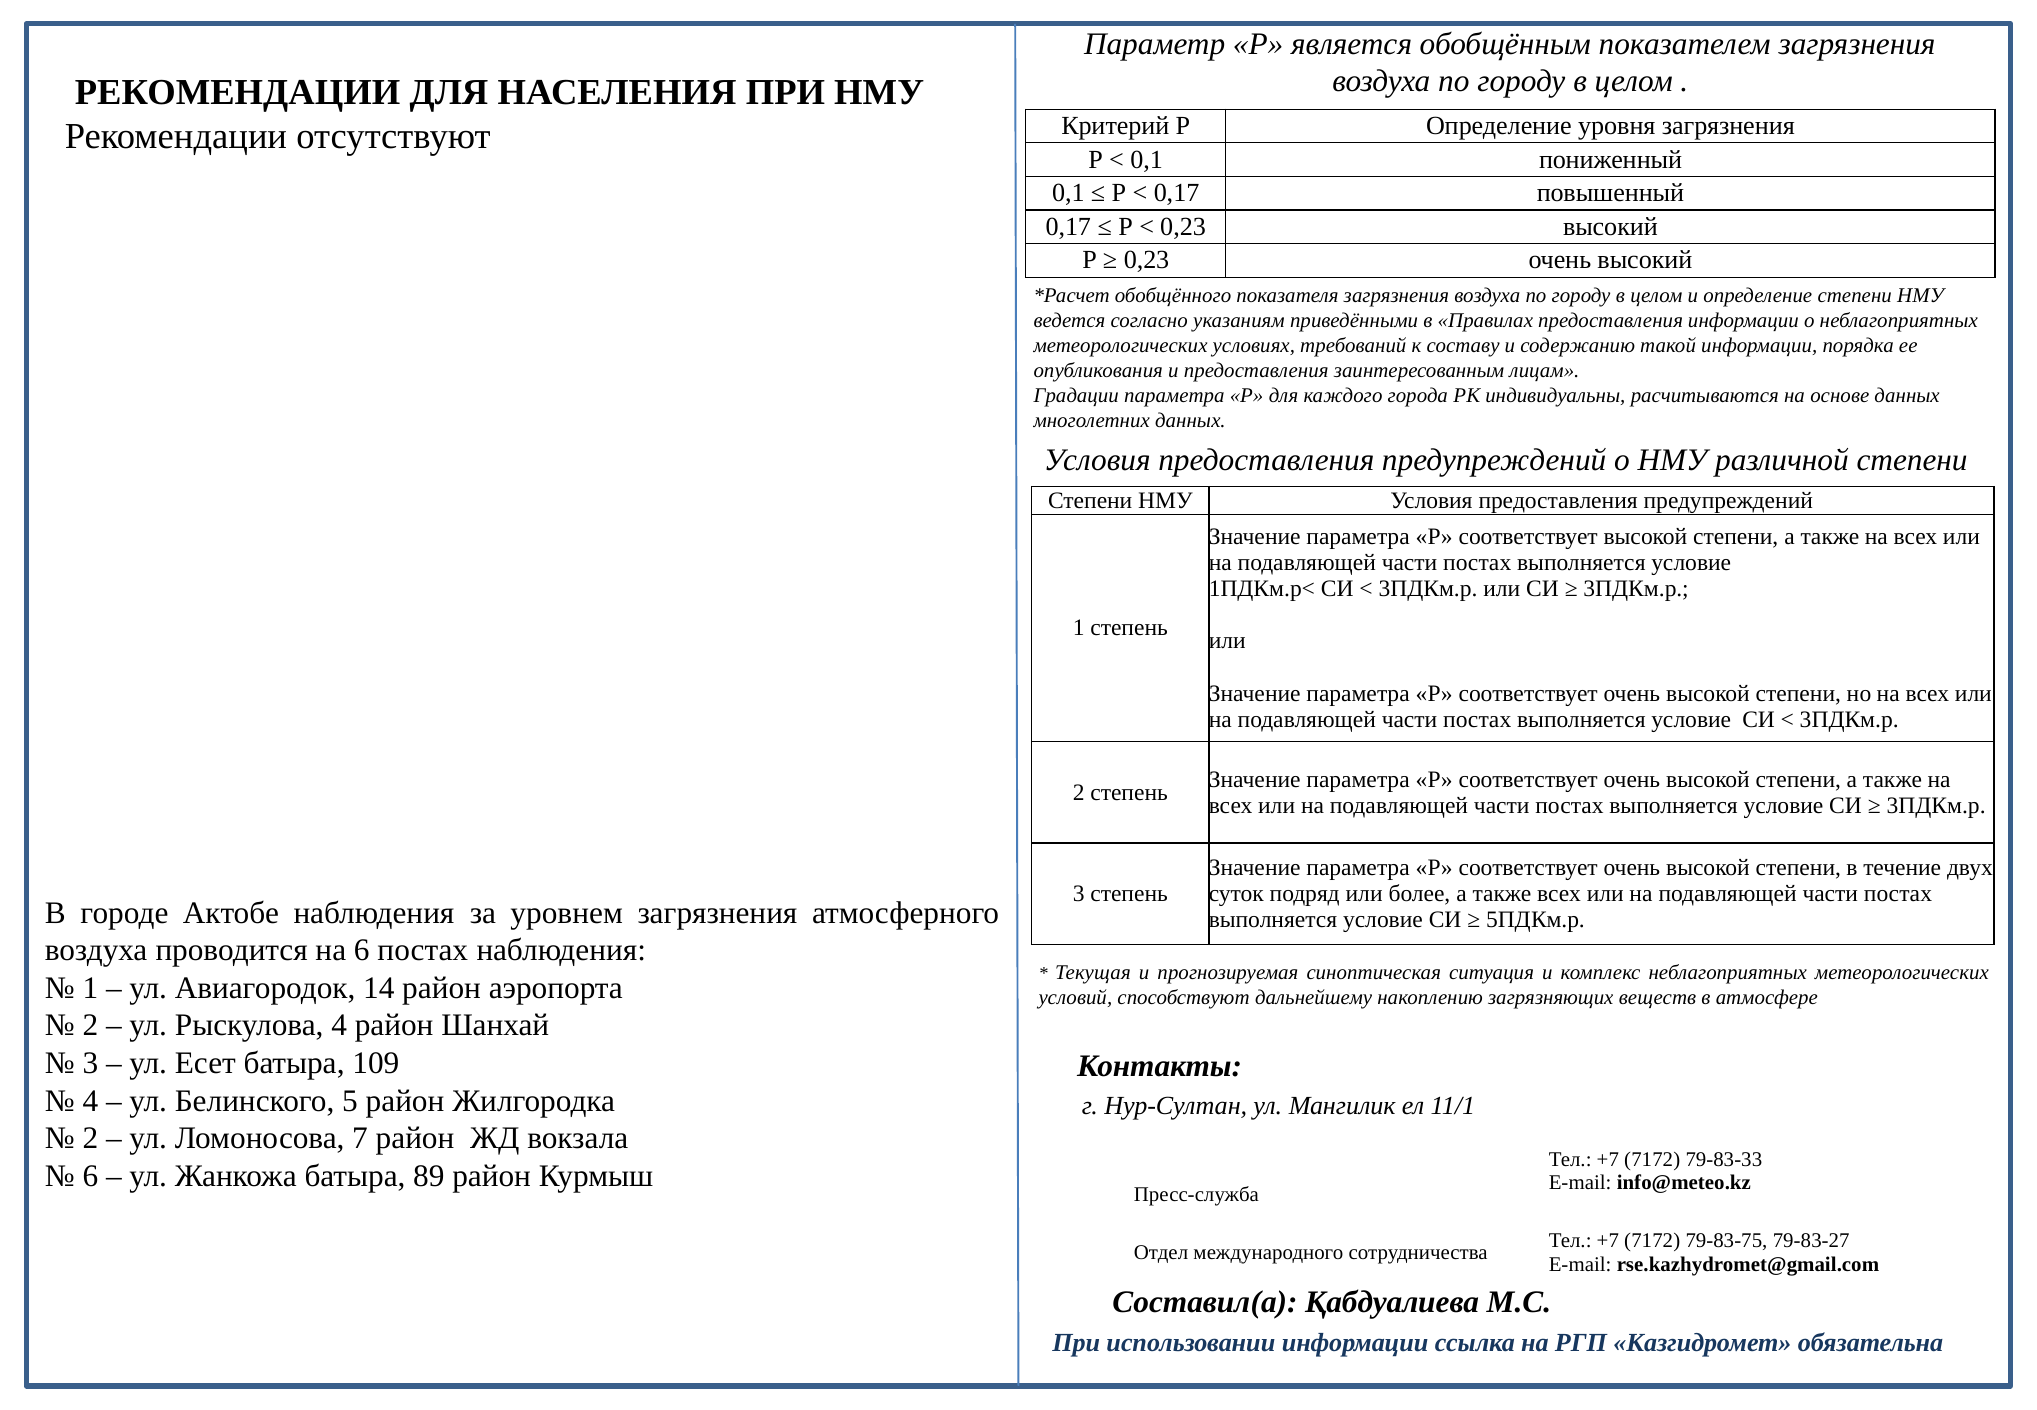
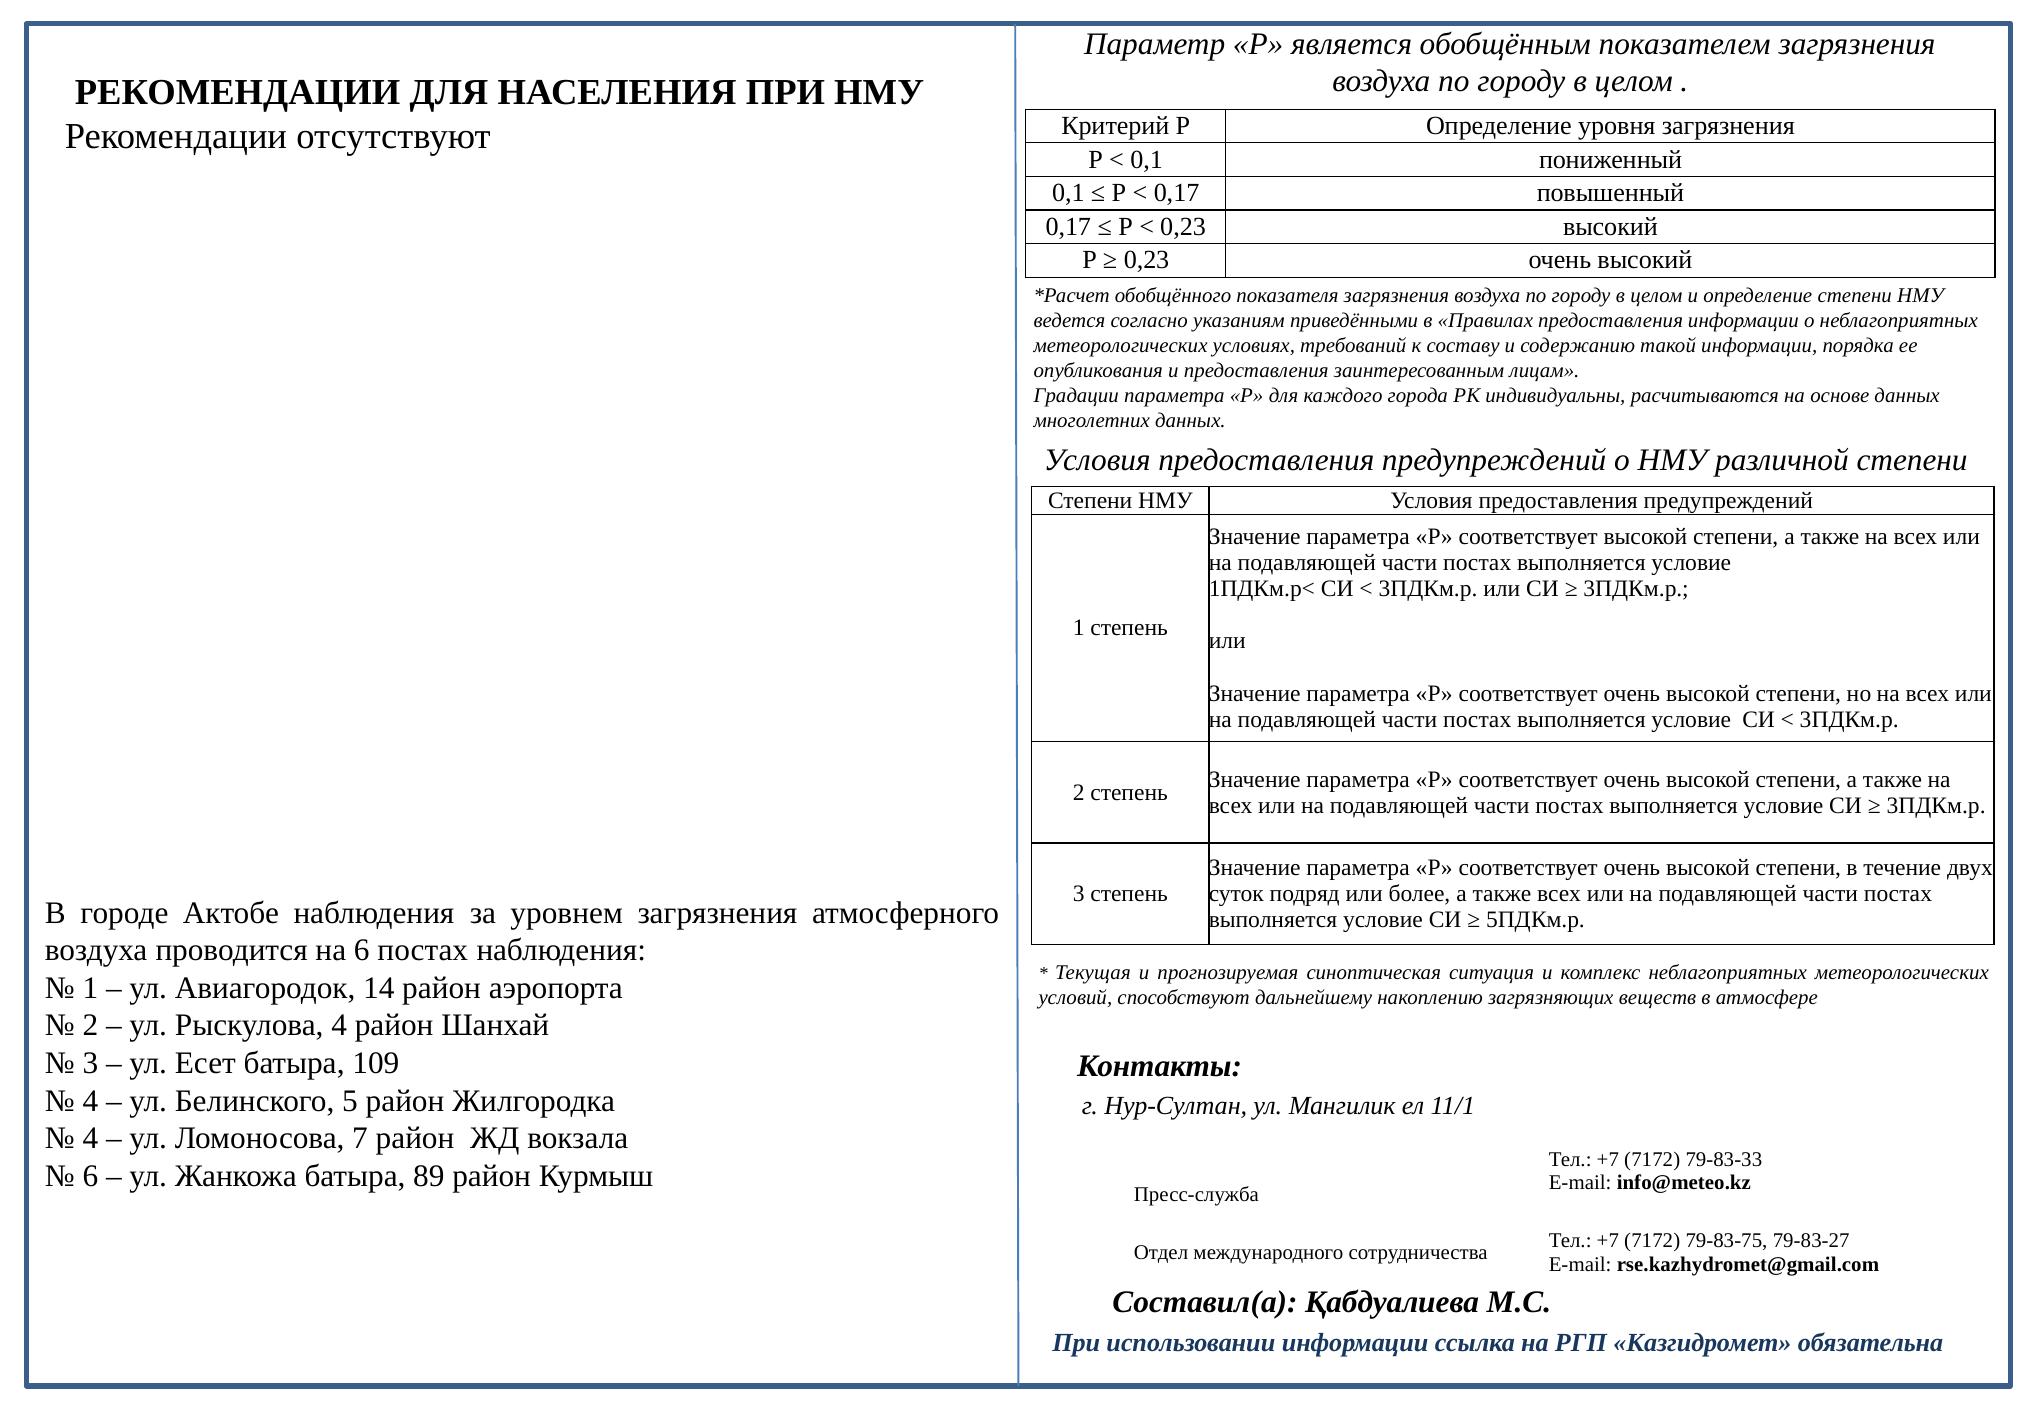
2: 2 -> 4 (90, 1139)
